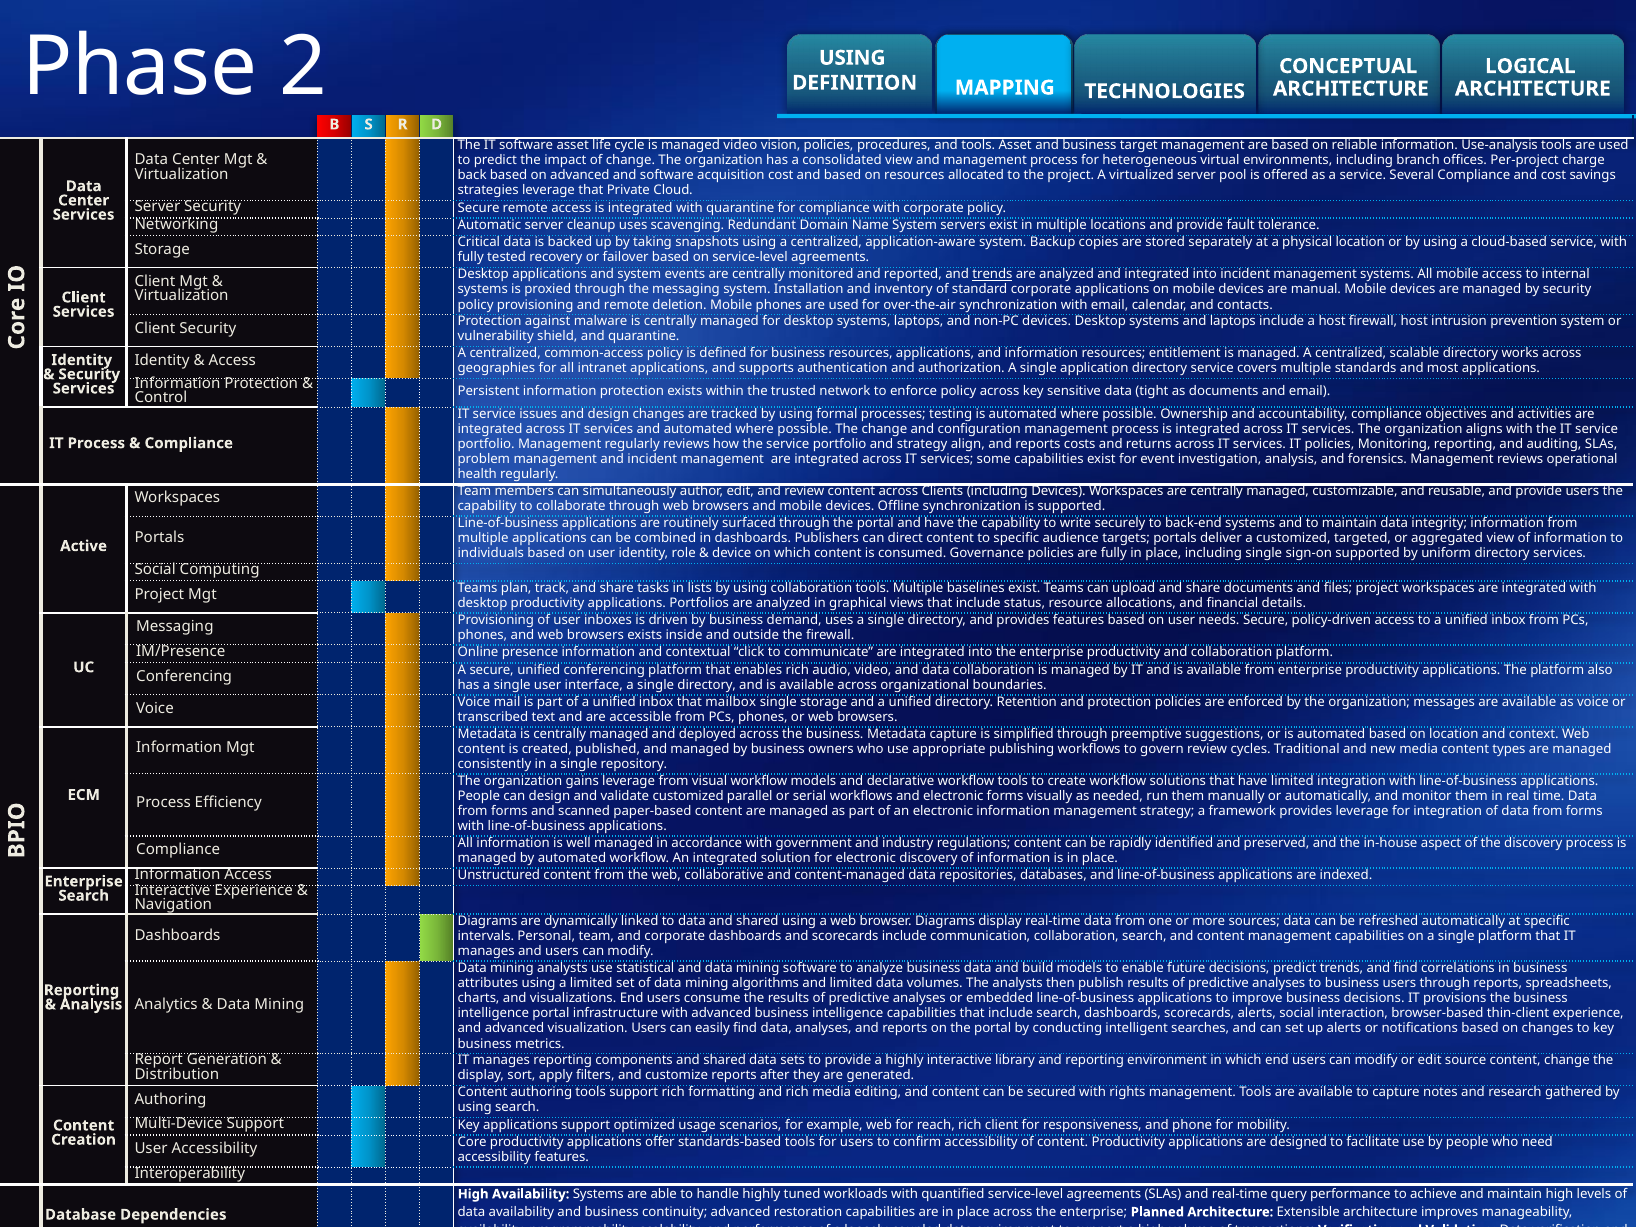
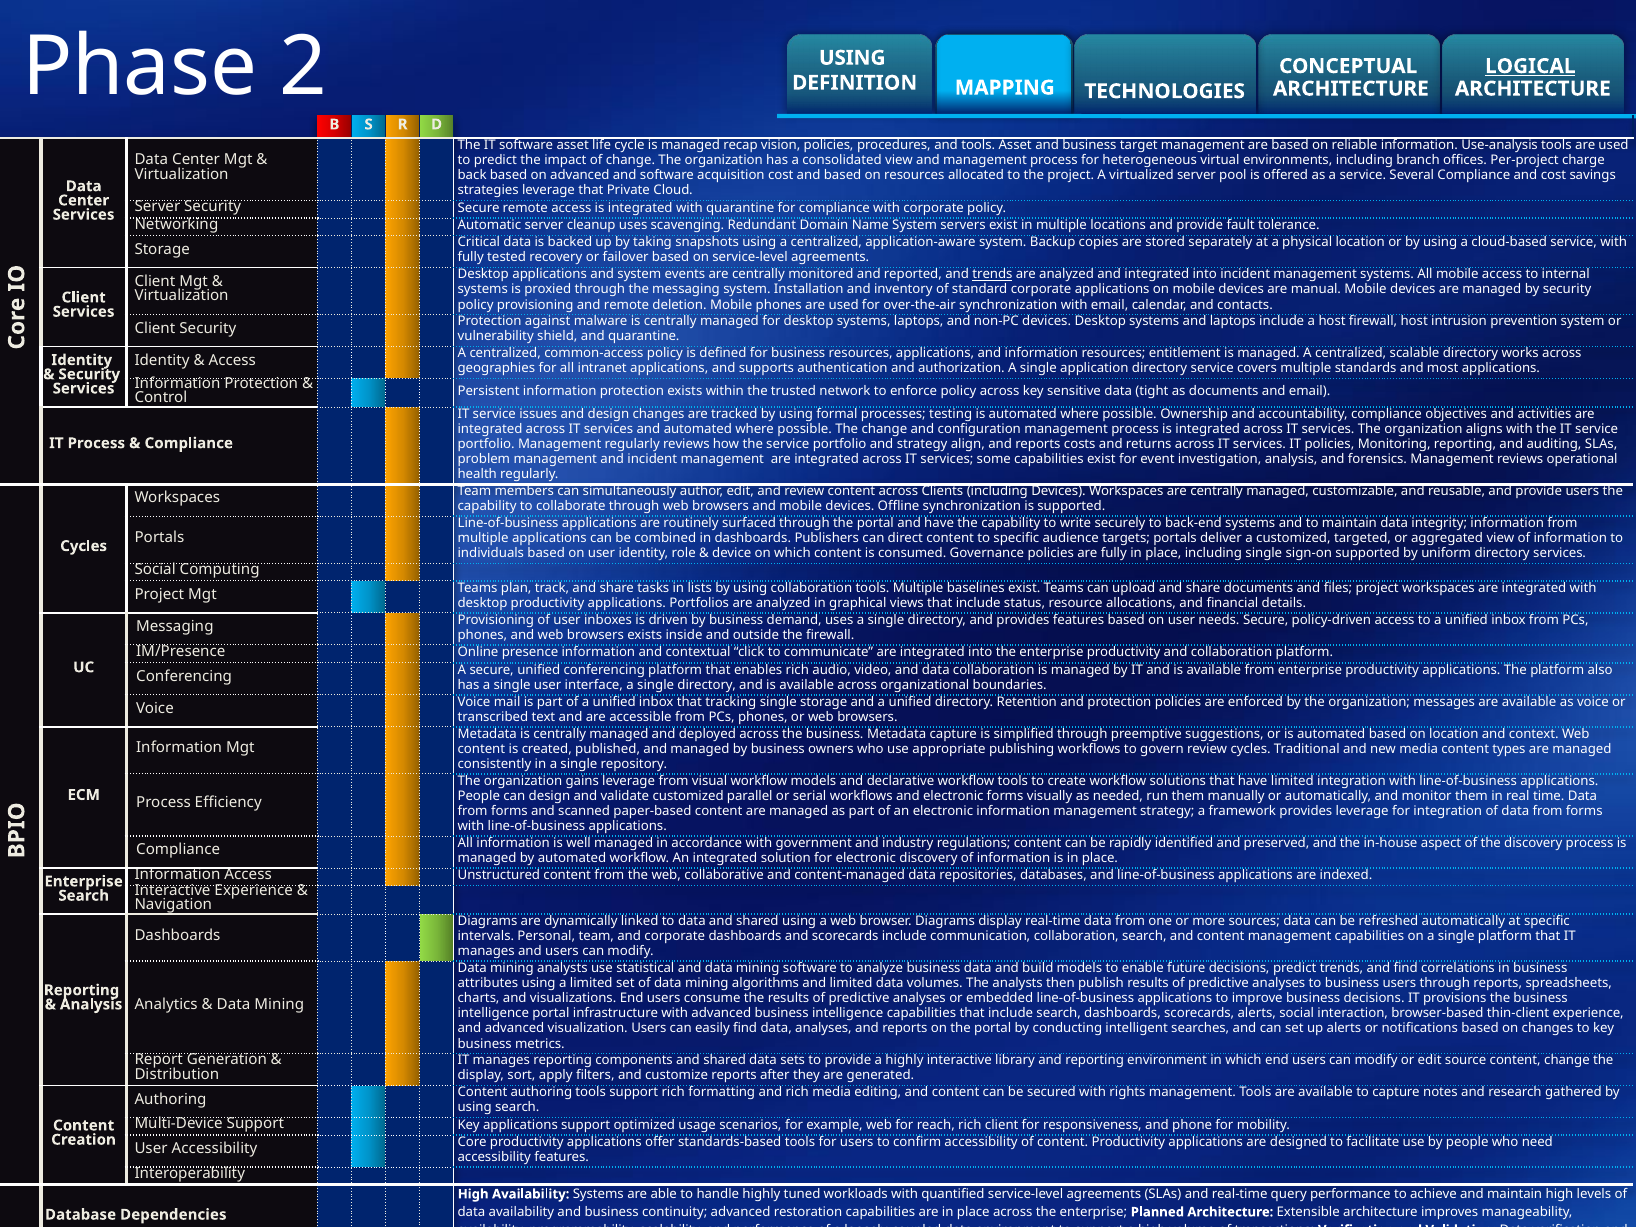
LOGICAL underline: none -> present (1530, 66)
managed video: video -> recap (740, 145)
Active: Active -> Cycles (84, 546)
mailbox: mailbox -> tracking (731, 702)
